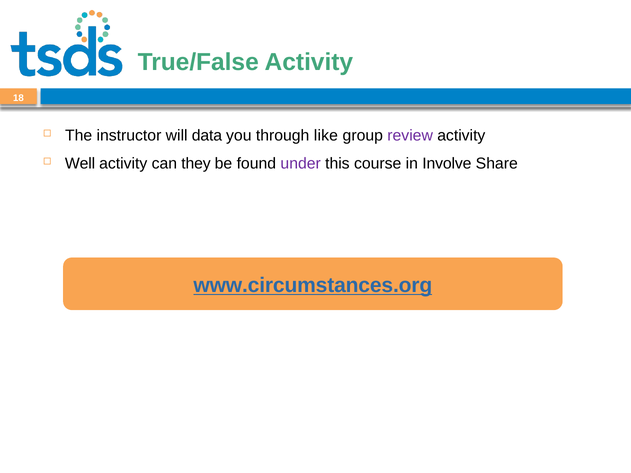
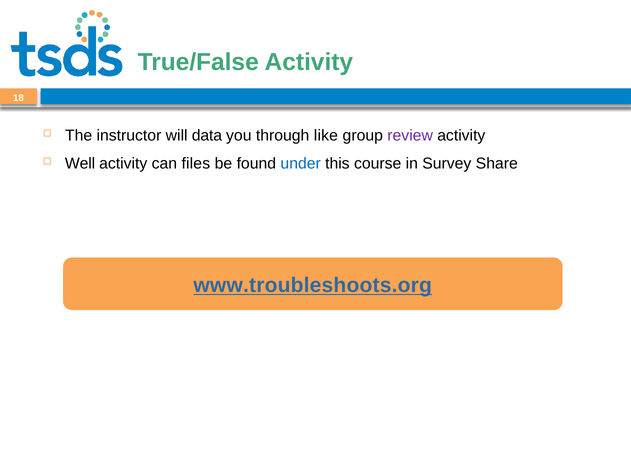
they: they -> files (196, 164)
under colour: purple -> blue (301, 164)
Involve: Involve -> Survey (447, 164)
www.circumstances.org: www.circumstances.org -> www.troubleshoots.org (313, 285)
